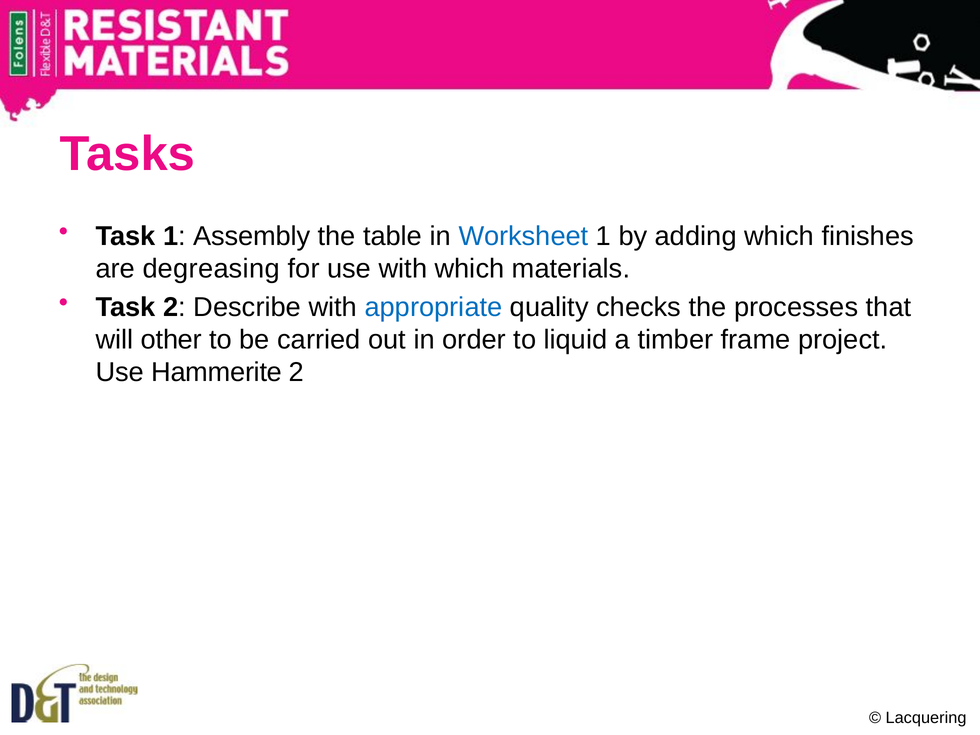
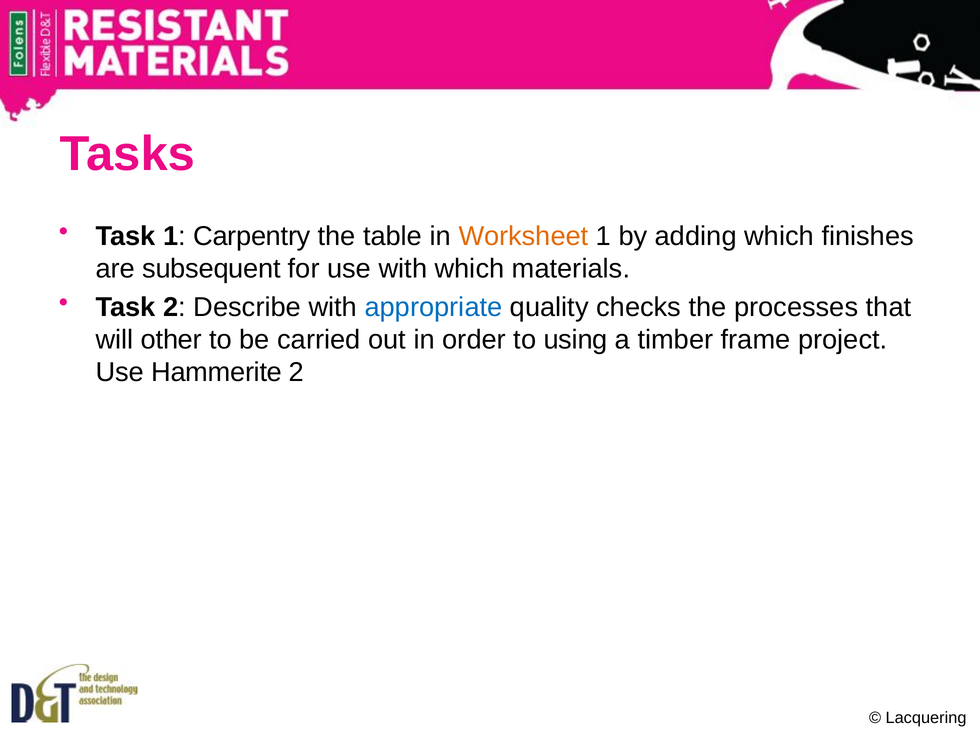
Assembly: Assembly -> Carpentry (252, 236)
Worksheet colour: blue -> orange (523, 236)
degreasing: degreasing -> subsequent (211, 269)
liquid: liquid -> using (576, 340)
